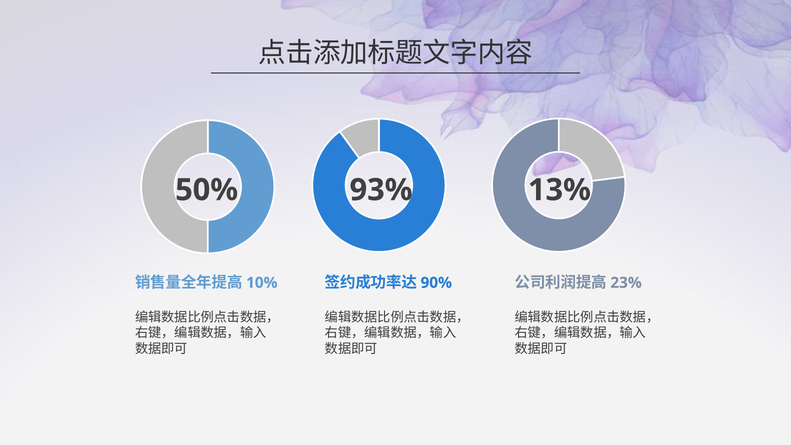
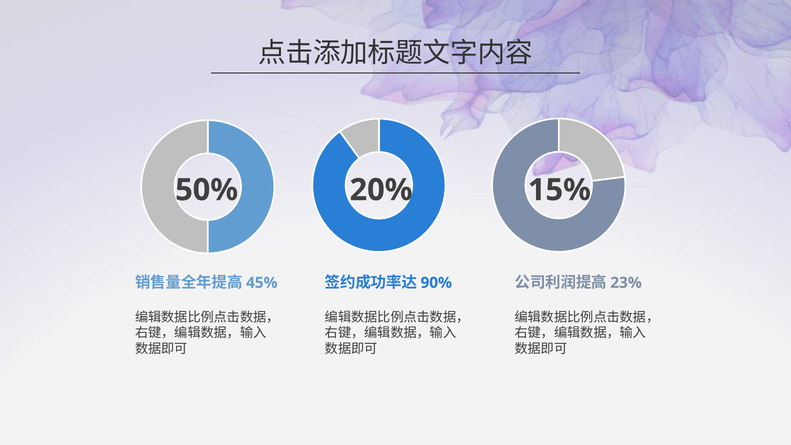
93%: 93% -> 20% (381, 190)
13%: 13% -> 15% (559, 190)
10%: 10% -> 45% (262, 283)
